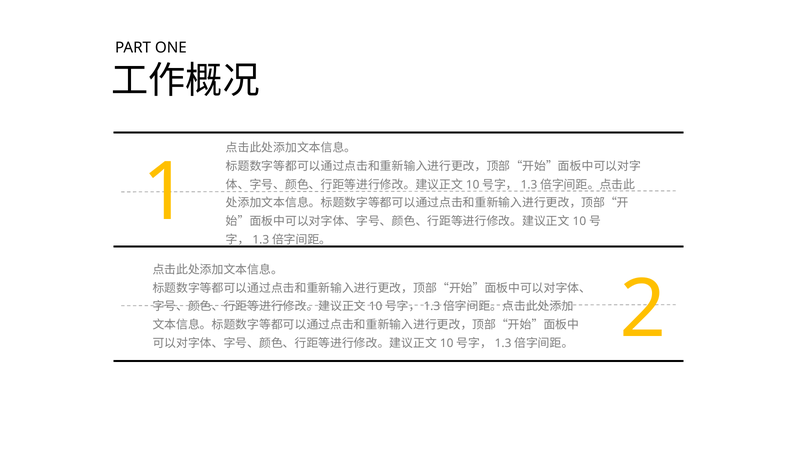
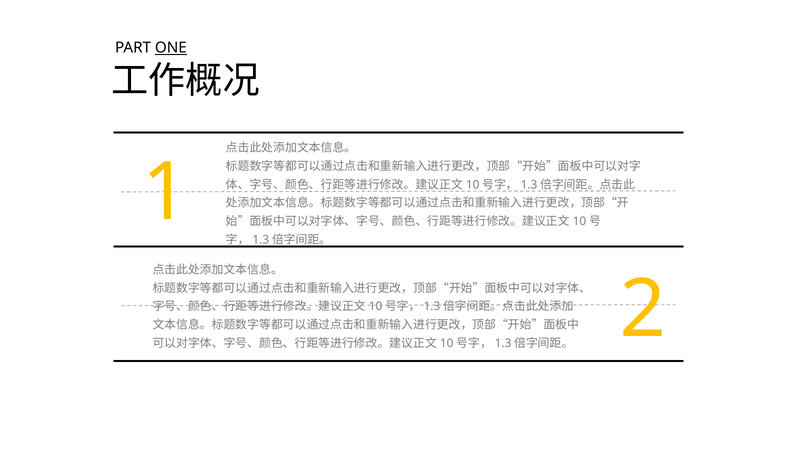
ONE underline: none -> present (171, 48)
